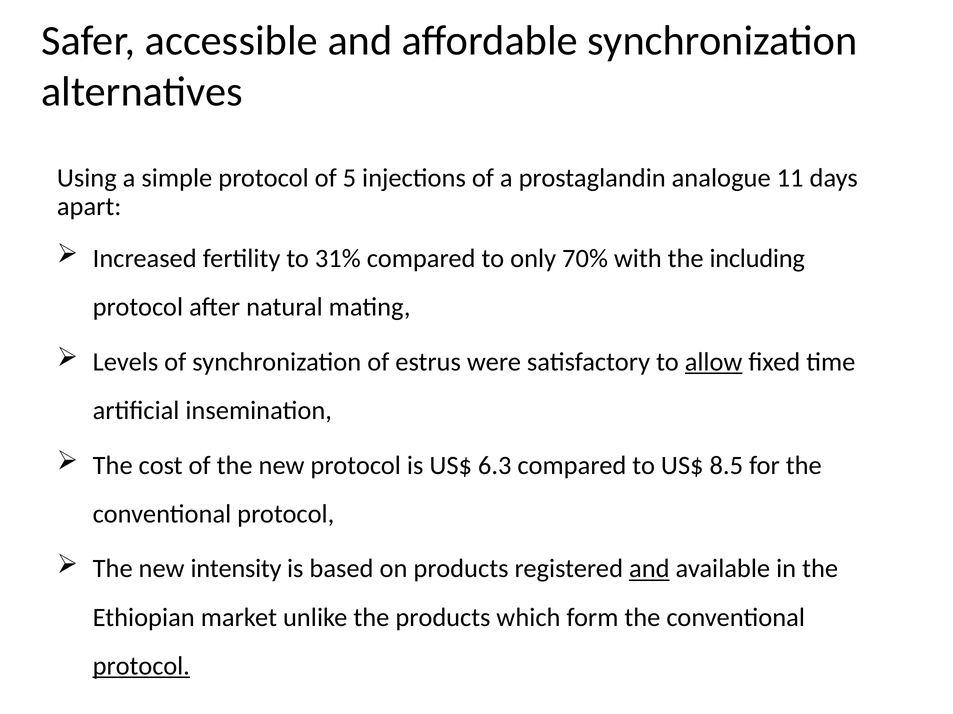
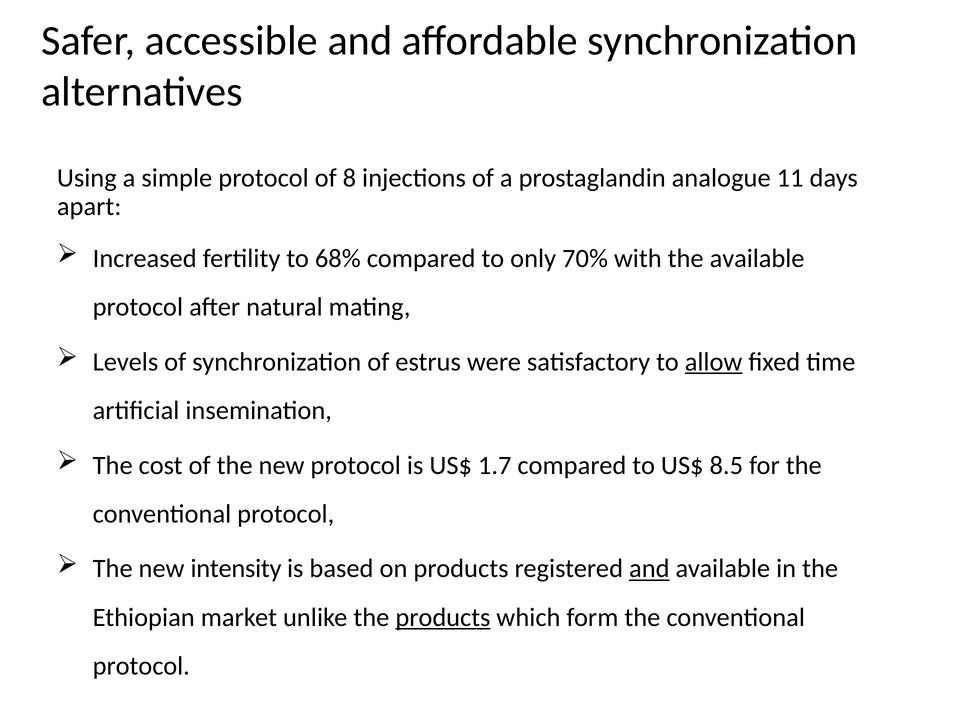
5: 5 -> 8 (349, 178)
31%: 31% -> 68% (338, 259)
the including: including -> available (757, 259)
6.3: 6.3 -> 1.7 (495, 466)
products underline: none -> present (443, 618)
protocol underline: present -> none (141, 667)
